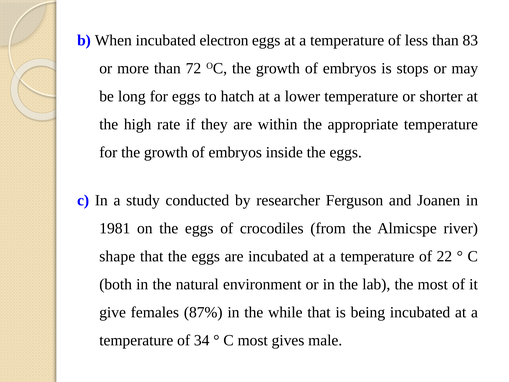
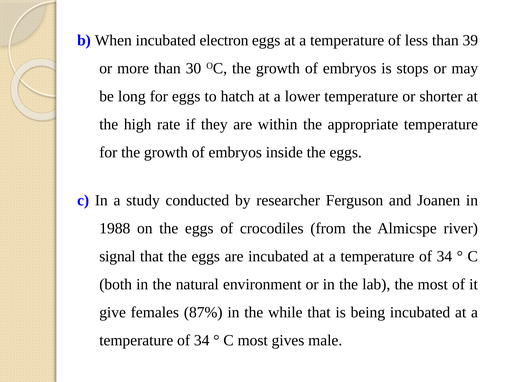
83: 83 -> 39 (470, 40)
72: 72 -> 30 (193, 68)
1981: 1981 -> 1988 (115, 228)
shape: shape -> signal (117, 256)
22: 22 -> 34 (444, 256)
